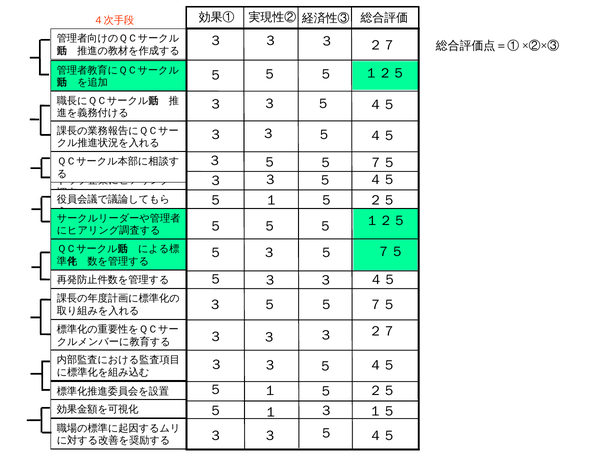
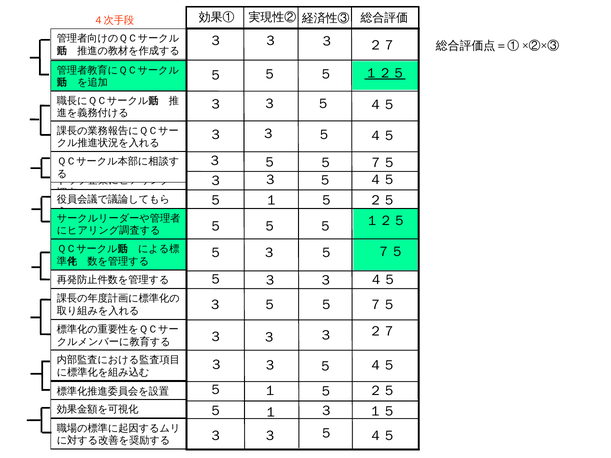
１２５ underline: none -> present (385, 73)
